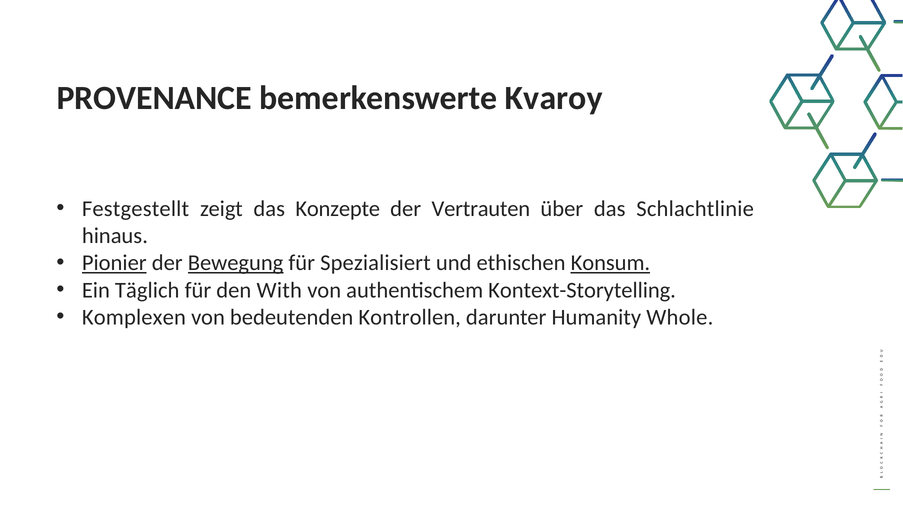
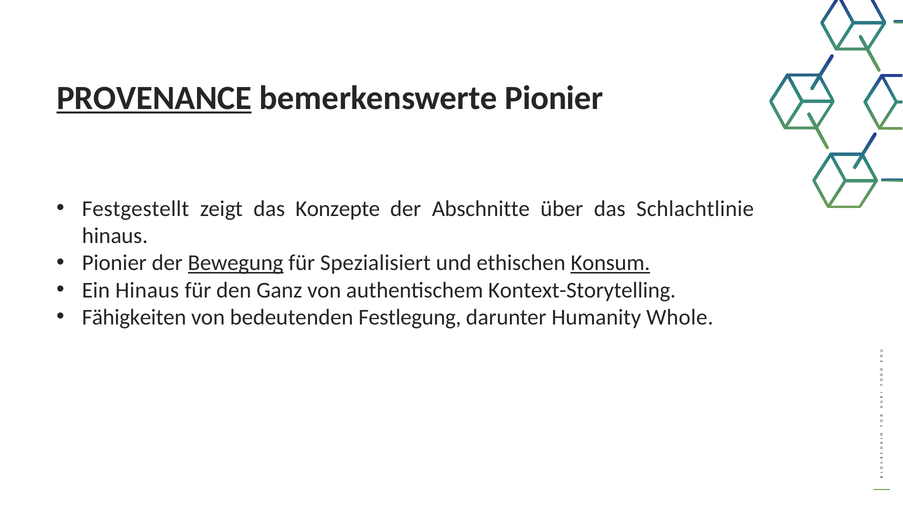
PROVENANCE underline: none -> present (154, 98)
bemerkenswerte Kvaroy: Kvaroy -> Pionier (554, 98)
Vertrauten: Vertrauten -> Abschnitte (481, 209)
Pionier underline: present -> none (114, 263)
Ein Täglich: Täglich -> Hinaus (147, 290)
With: With -> Ganz (279, 290)
Komplexen: Komplexen -> Fähigkeiten (134, 317)
Kontrollen: Kontrollen -> Festlegung (410, 317)
